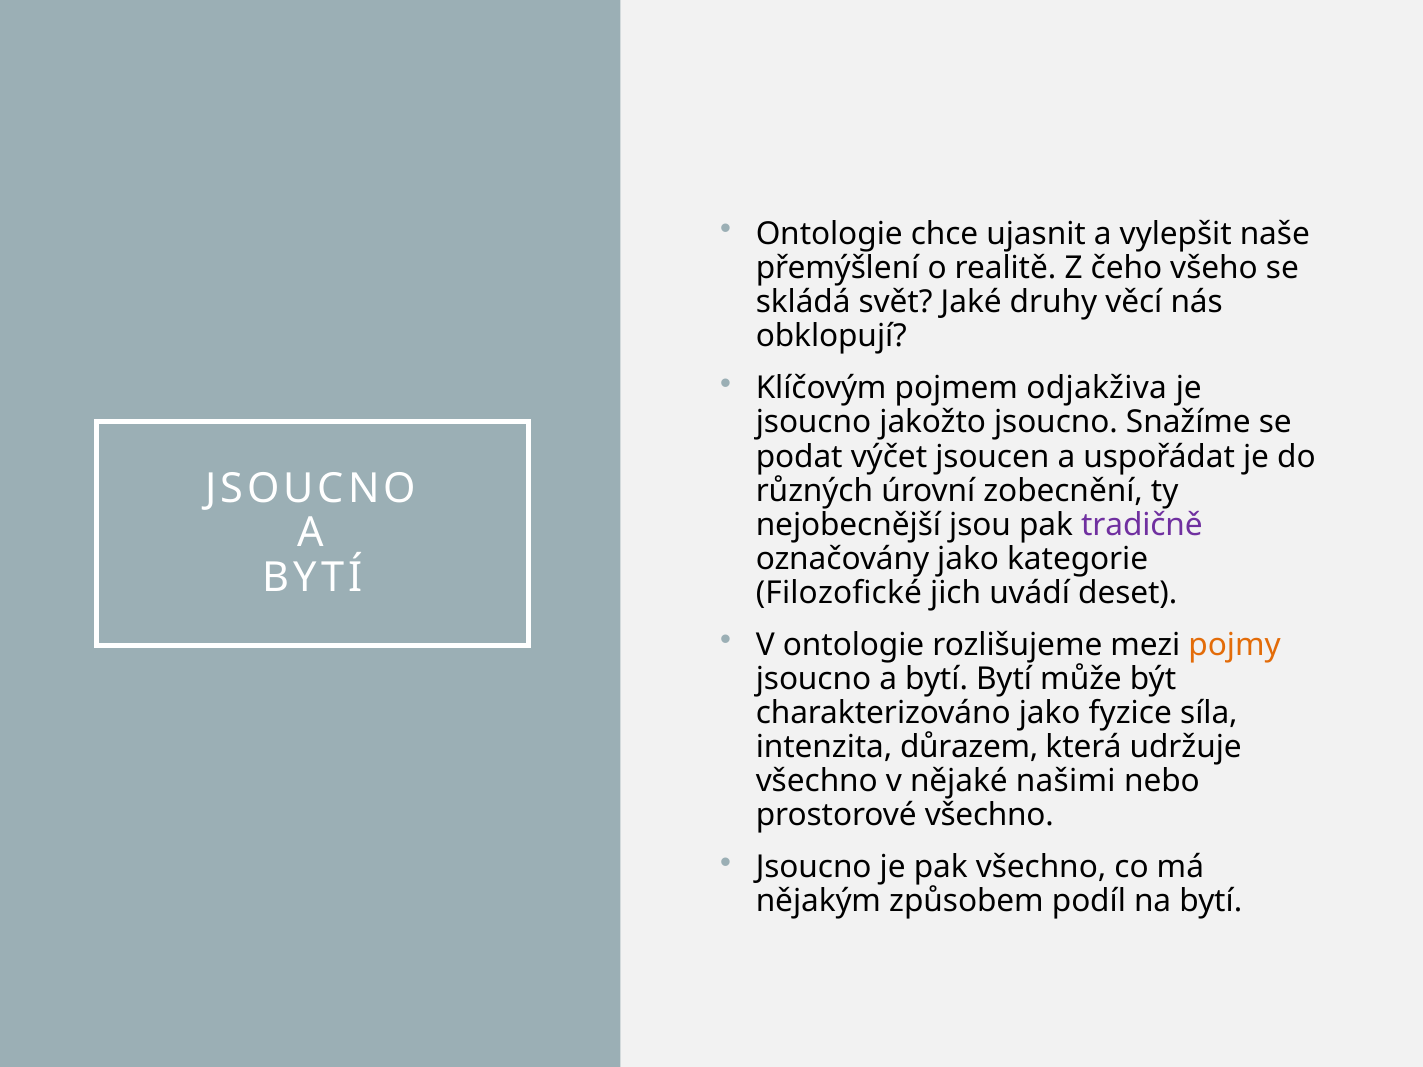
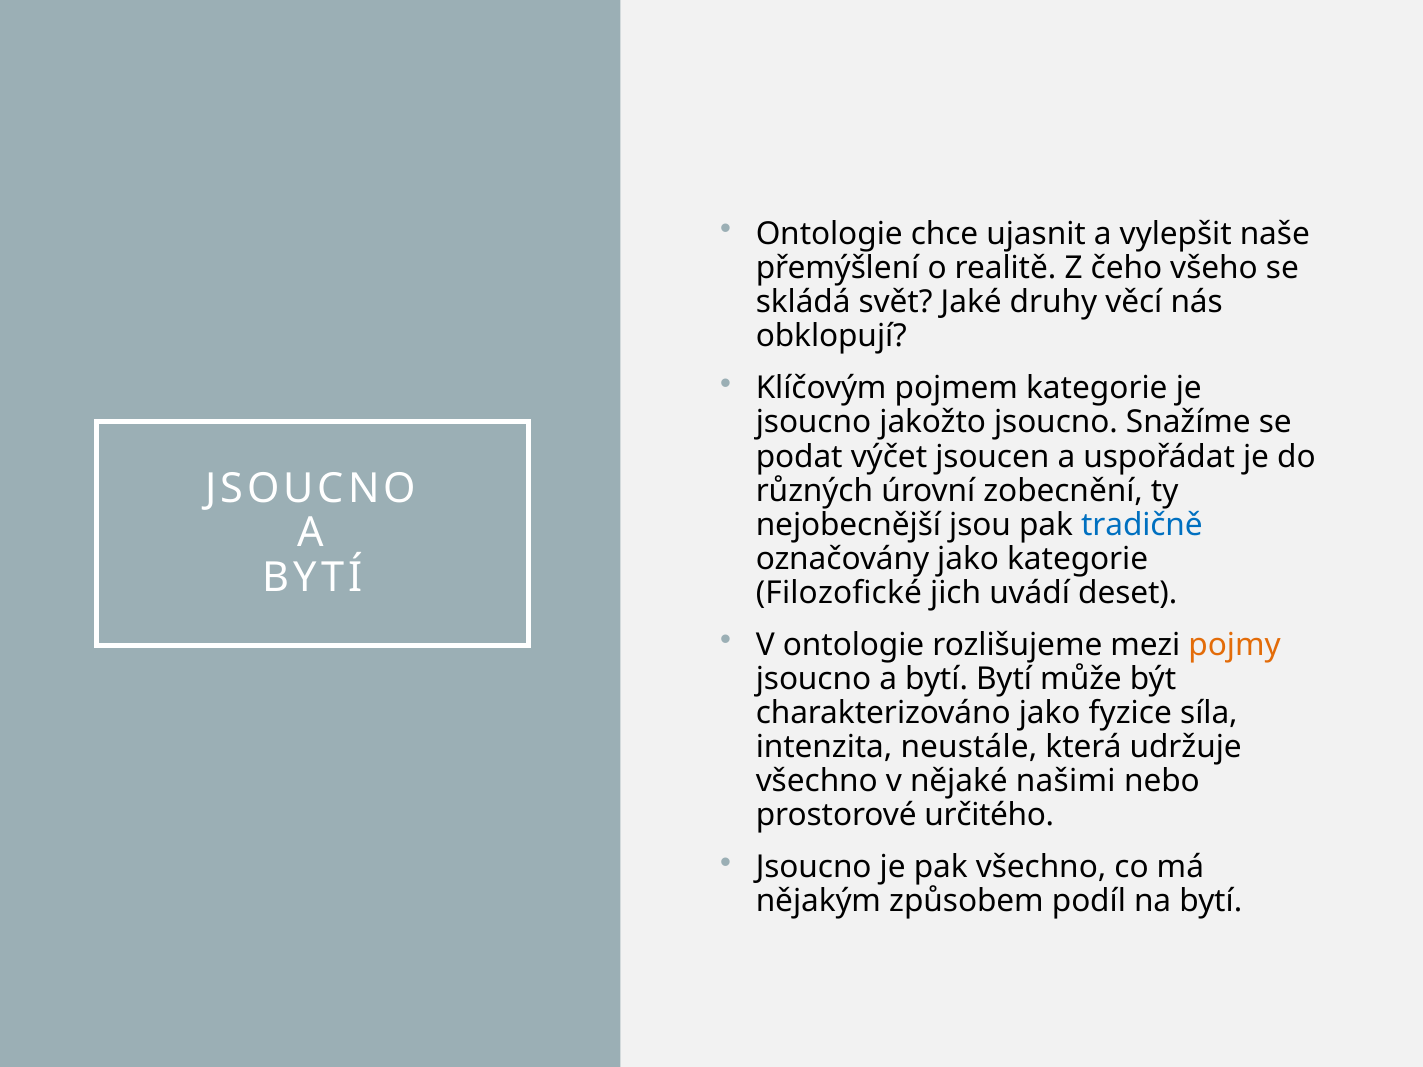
pojmem odjakživa: odjakživa -> kategorie (1097, 388)
tradičně colour: purple -> blue (1142, 525)
důrazem: důrazem -> neustále (969, 747)
prostorové všechno: všechno -> určitého (989, 816)
